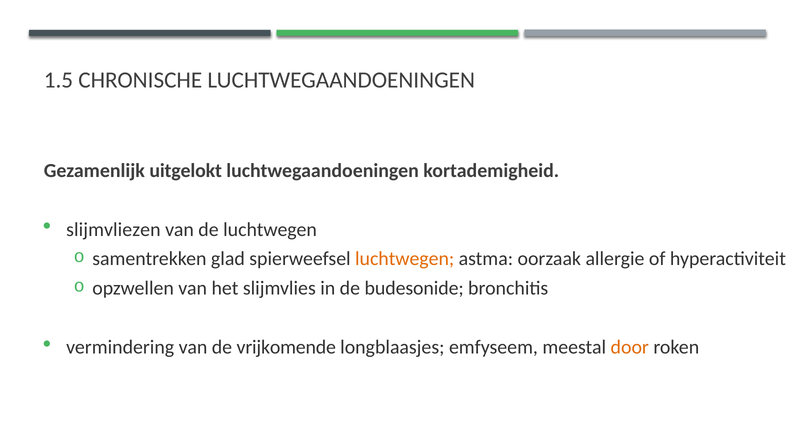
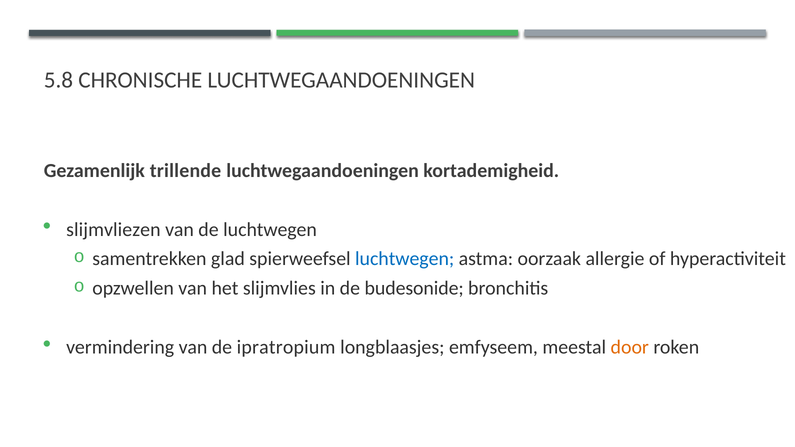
1.5: 1.5 -> 5.8 (58, 80)
uitgelokt: uitgelokt -> trillende (186, 171)
luchtwegen colour: orange -> blue (405, 259)
vrijkomende: vrijkomende -> ipratropium (286, 347)
